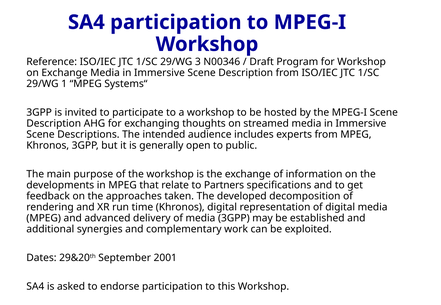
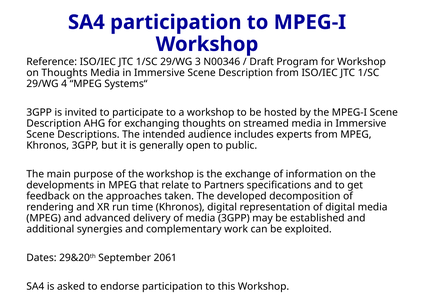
on Exchange: Exchange -> Thoughts (65, 73)
1: 1 -> 4 (64, 84)
2001: 2001 -> 2061 (165, 258)
